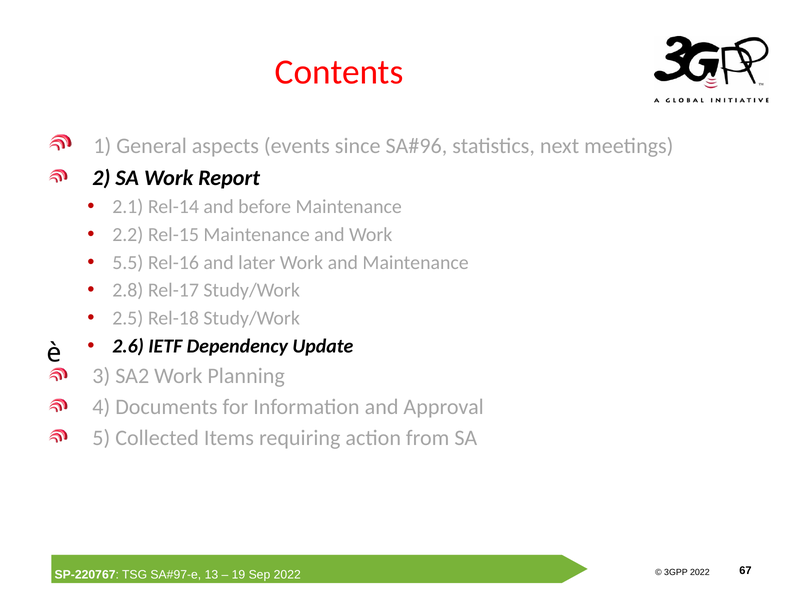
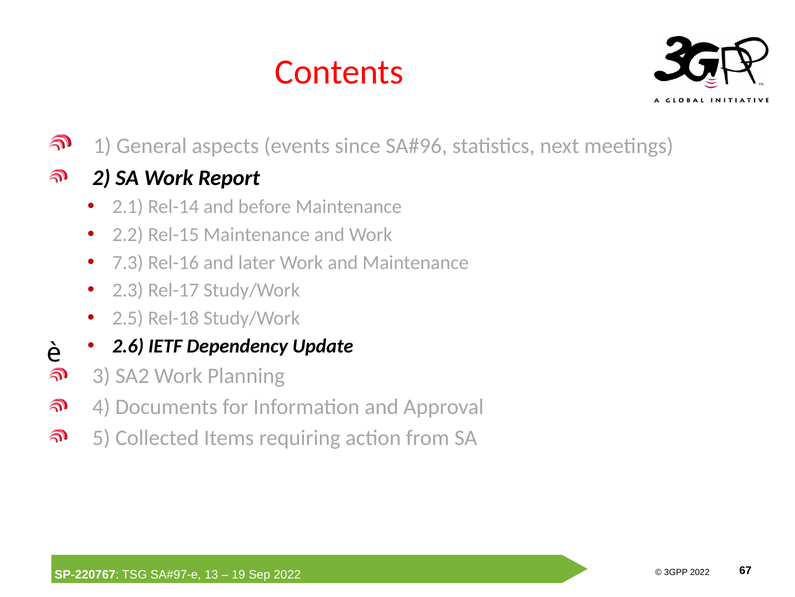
5.5: 5.5 -> 7.3 (128, 262)
2.8: 2.8 -> 2.3 (128, 290)
